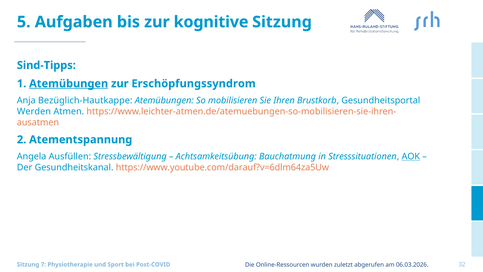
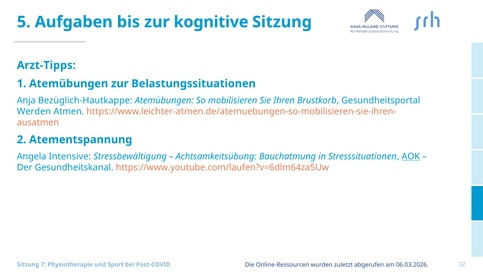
Sind-Tipps: Sind-Tipps -> Arzt-Tipps (46, 65)
Atemübungen underline: present -> none (69, 84)
Erschöpfungssyndrom: Erschöpfungssyndrom -> Belastungssituationen (194, 84)
Ausfüllen: Ausfüllen -> Intensive (70, 156)
https://www.youtube.com/darauf?v=6dlm64za5Uw: https://www.youtube.com/darauf?v=6dlm64za5Uw -> https://www.youtube.com/laufen?v=6dlm64za5Uw (222, 167)
